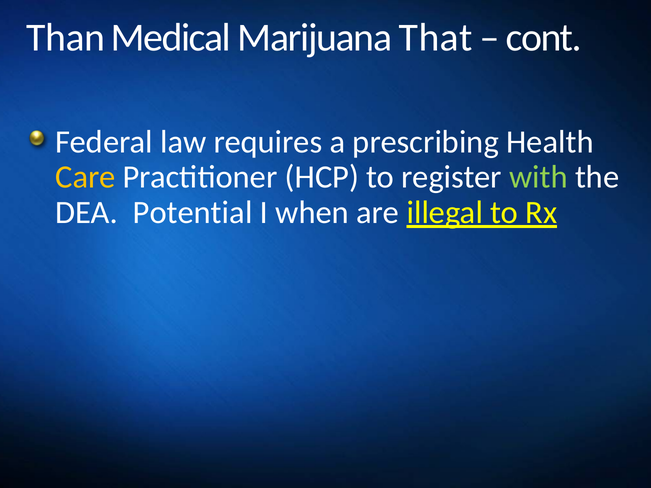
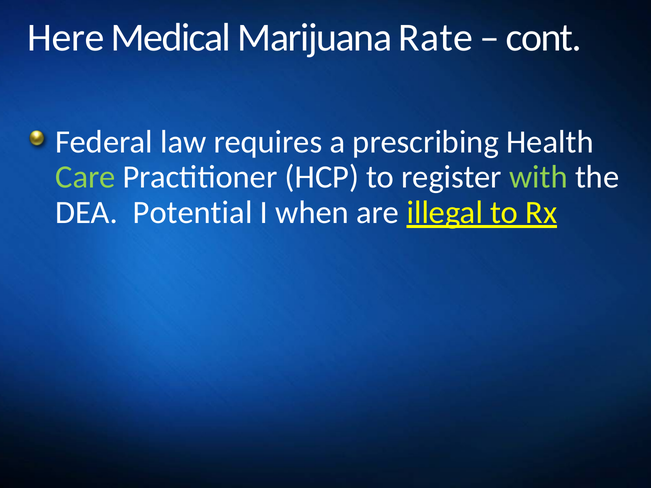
Than: Than -> Here (66, 38)
That: That -> Rate (436, 38)
Care colour: yellow -> light green (85, 177)
